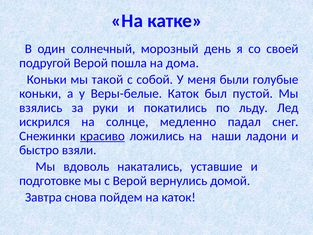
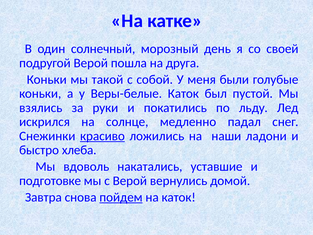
дома: дома -> друга (183, 63)
взяли: взяли -> хлеба (79, 150)
пойдем underline: none -> present (121, 197)
